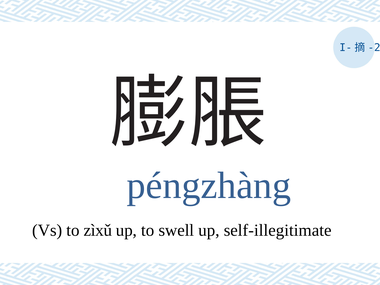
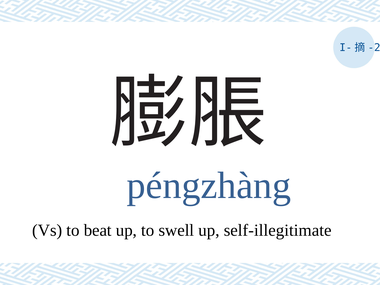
zìxǔ: zìxǔ -> beat (98, 230)
